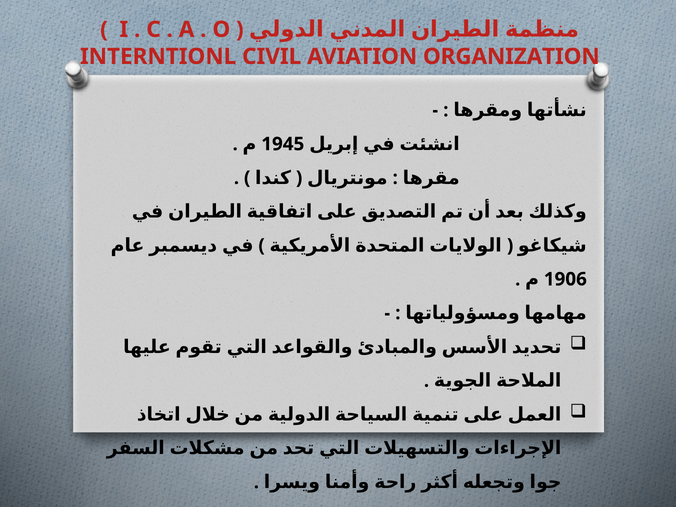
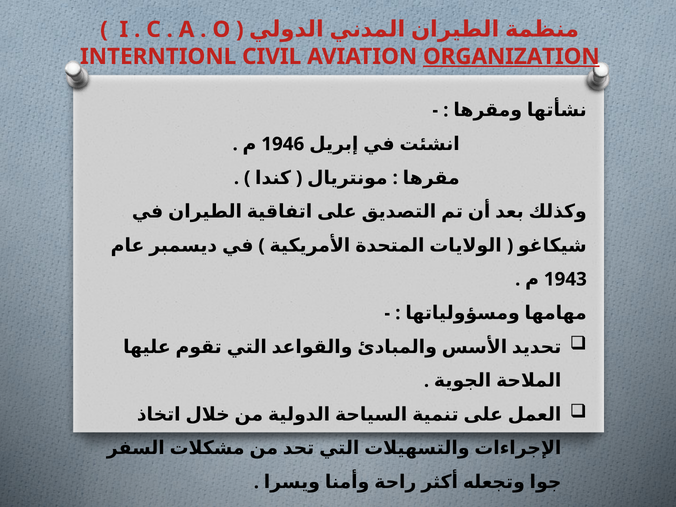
ORGANIZATION underline: none -> present (511, 57)
1945: 1945 -> 1946 (283, 144)
1906: 1906 -> 1943 (565, 279)
